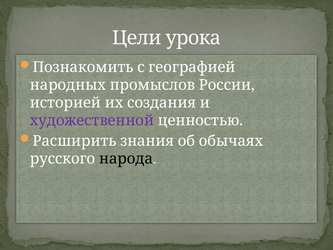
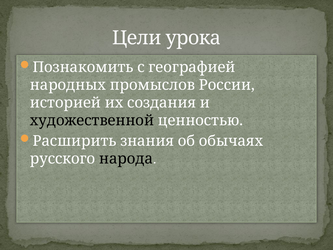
художественной colour: purple -> black (92, 120)
